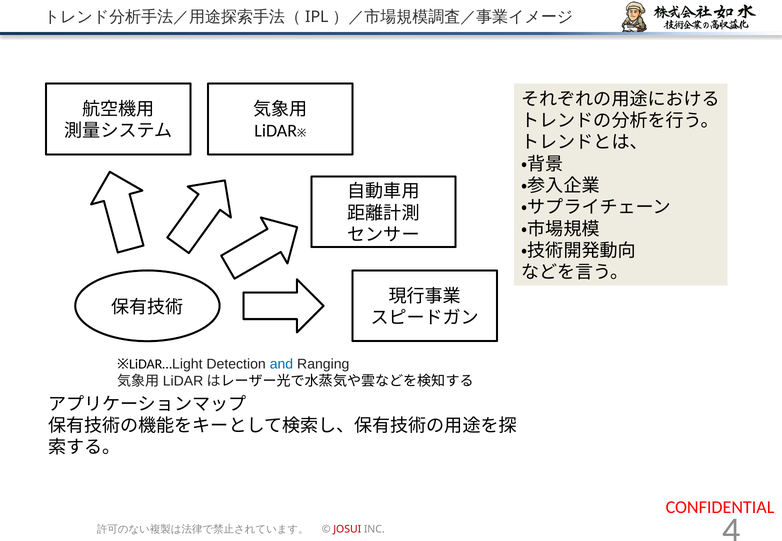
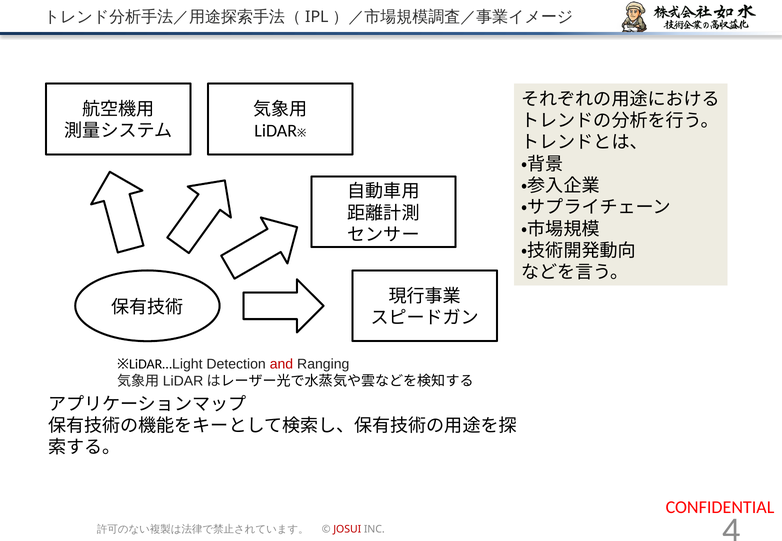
and colour: blue -> red (281, 364)
